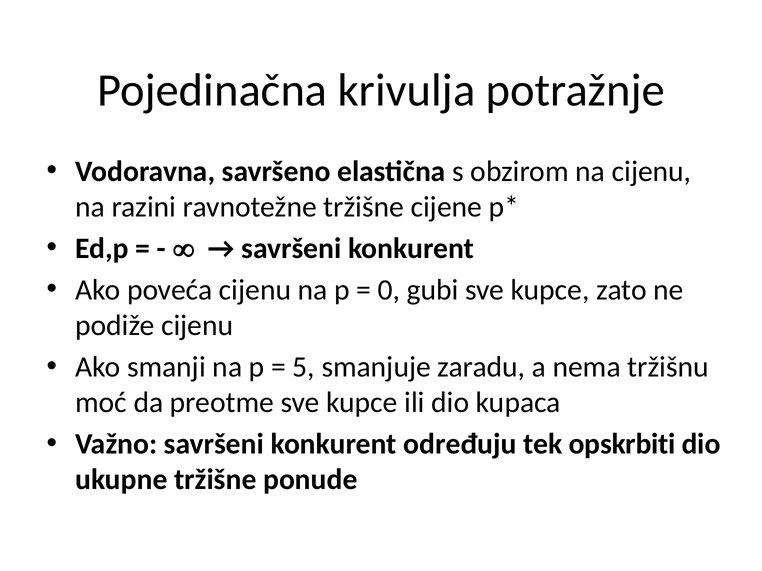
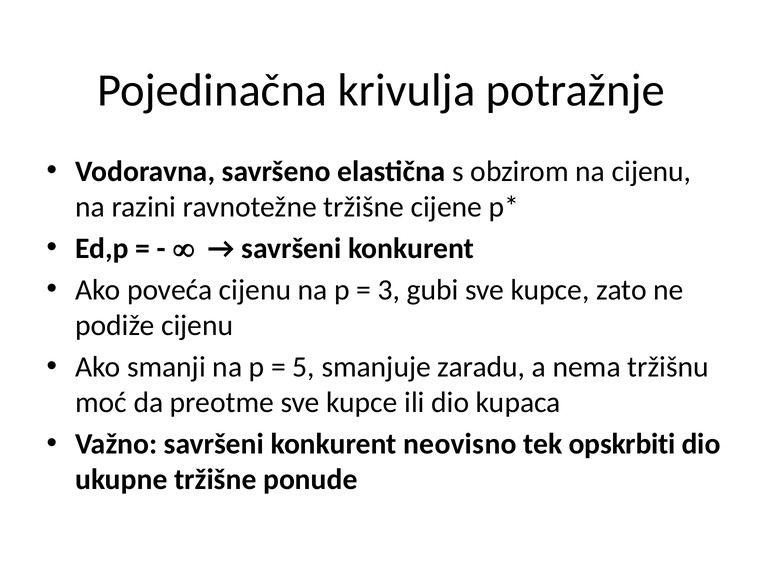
0: 0 -> 3 (389, 290)
određuju: određuju -> neovisno (460, 444)
